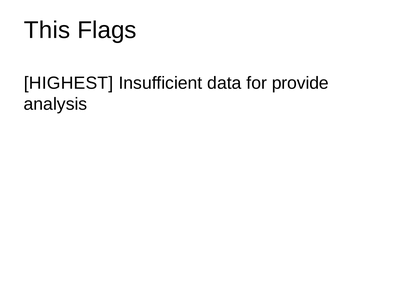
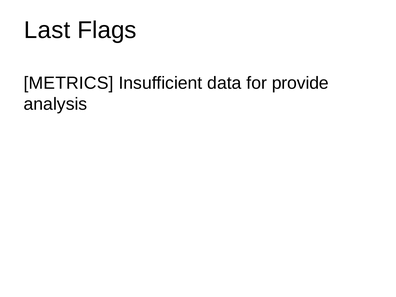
This: This -> Last (47, 30)
HIGHEST: HIGHEST -> METRICS (69, 83)
